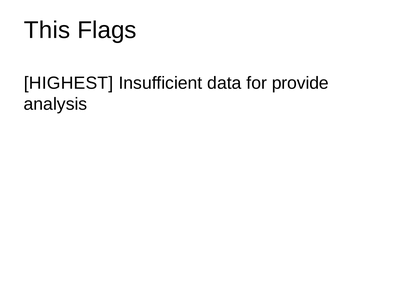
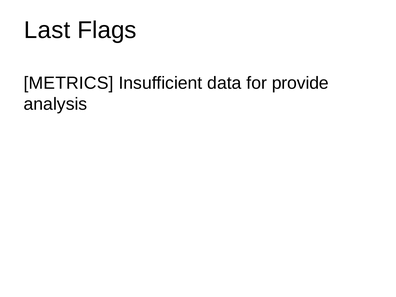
This: This -> Last (47, 30)
HIGHEST: HIGHEST -> METRICS (69, 83)
